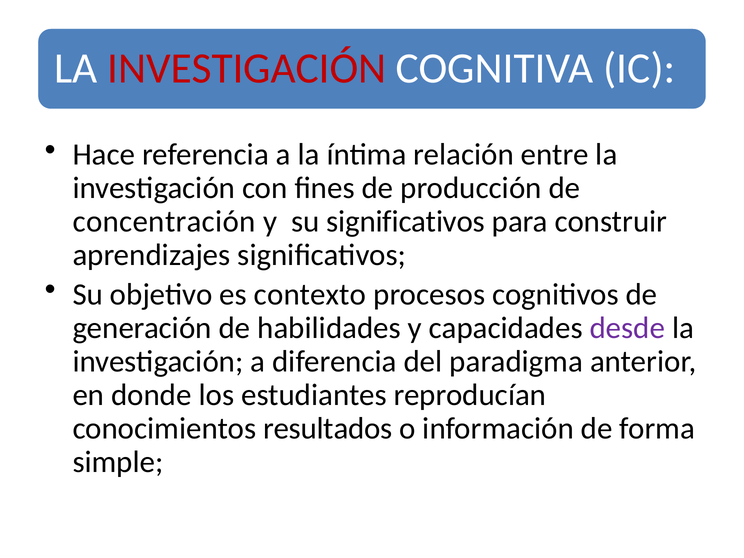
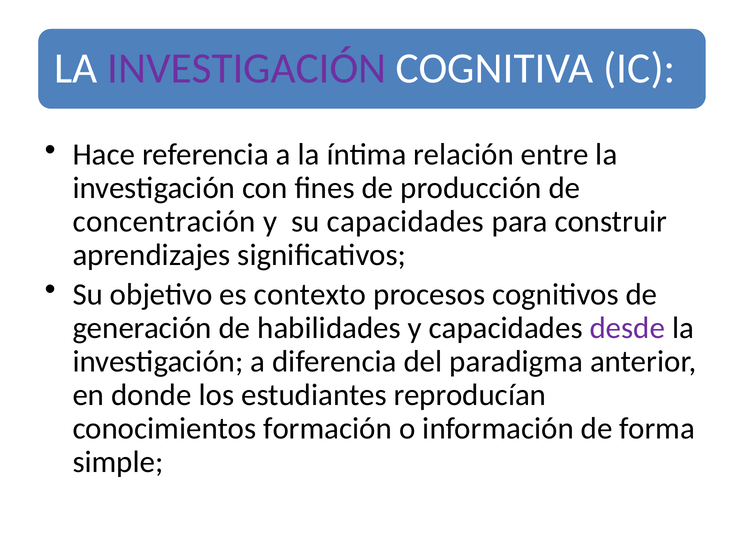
INVESTIGACIÓN colour: red -> purple (247, 69)
su significativos: significativos -> capacidades (405, 222)
resultados: resultados -> formación (328, 428)
